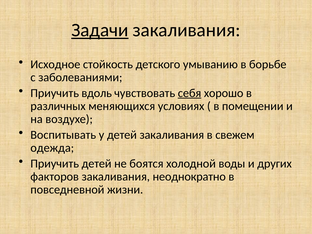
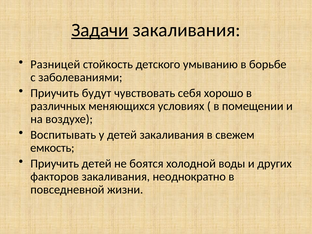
Исходное: Исходное -> Разницей (55, 64)
вдоль: вдоль -> будут (97, 93)
себя underline: present -> none (190, 93)
одежда: одежда -> емкость (52, 148)
